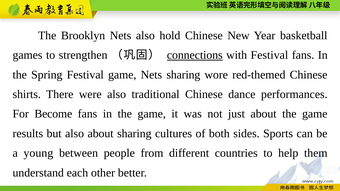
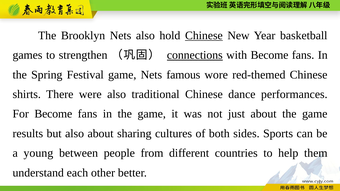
Chinese underline: none -> present (204, 36)
with Festival: Festival -> Become (270, 55)
Nets sharing: sharing -> famous (183, 75)
